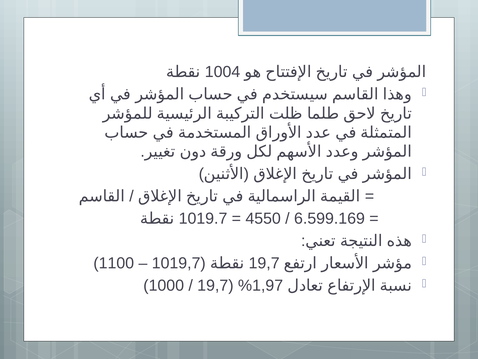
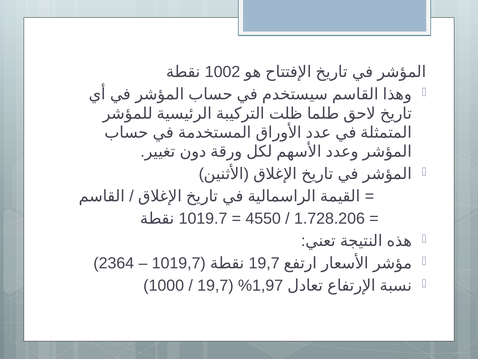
1004: 1004 -> 1002 (223, 72)
6.599.169: 6.599.169 -> 1.728.206 (329, 218)
1100: 1100 -> 2364 (116, 263)
